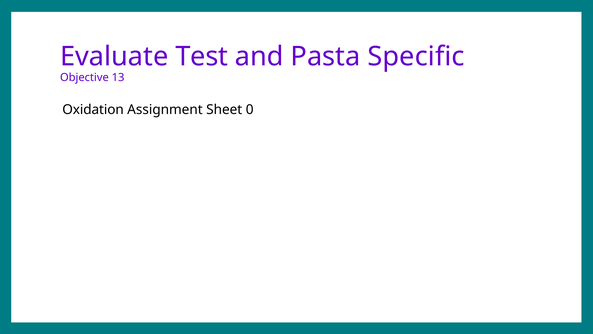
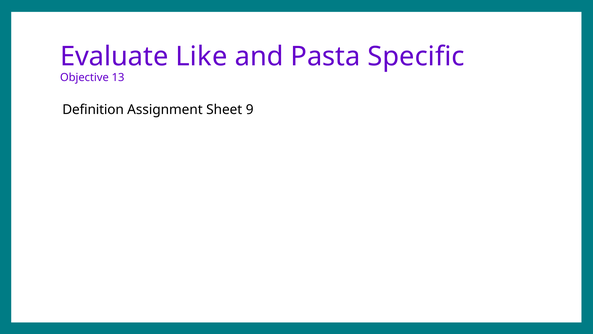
Test: Test -> Like (201, 56)
Oxidation: Oxidation -> Definition (93, 110)
0: 0 -> 9 (250, 110)
